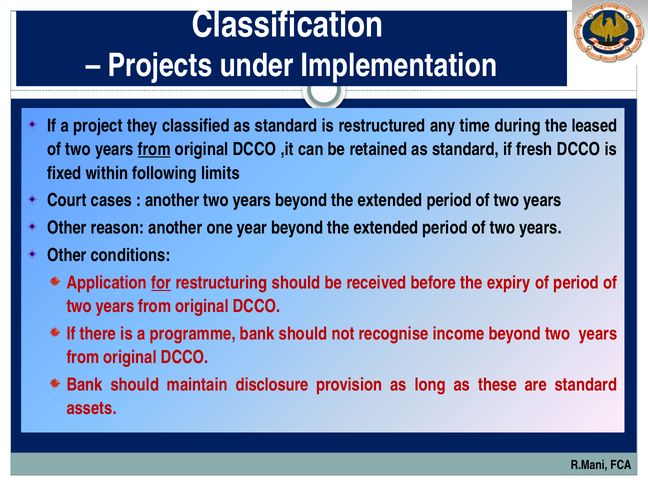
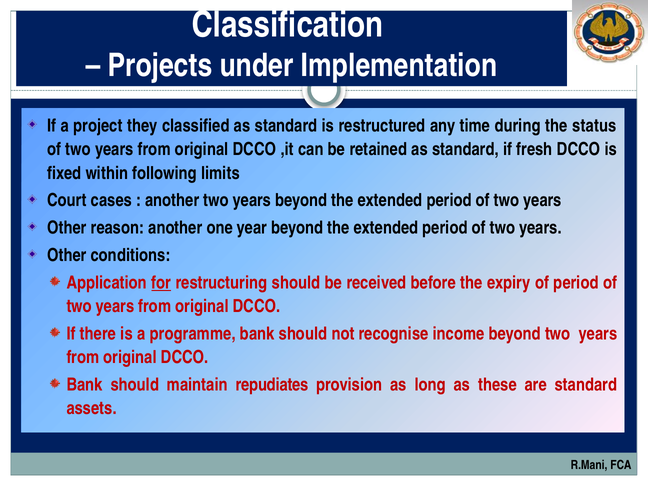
leased: leased -> status (594, 126)
from underline: present -> none (154, 149)
disclosure: disclosure -> repudiates (272, 385)
